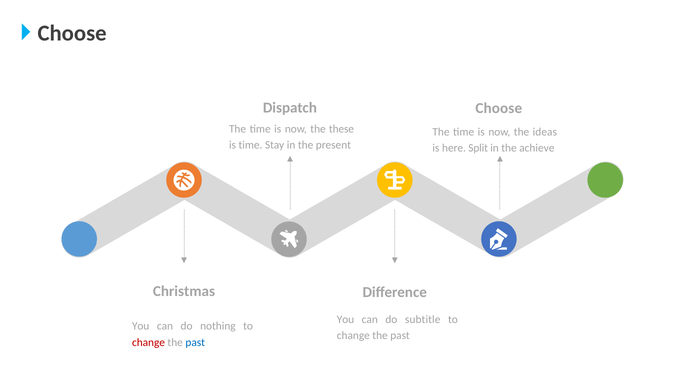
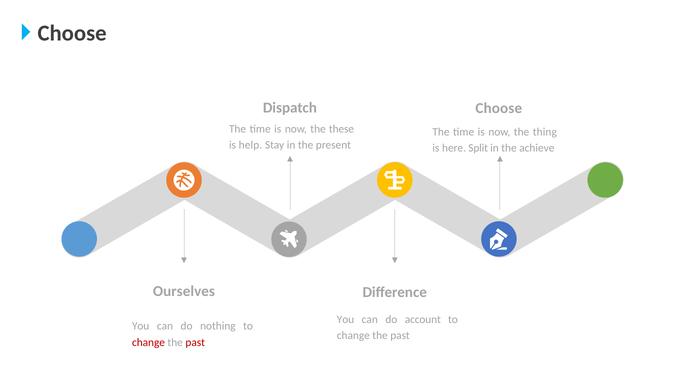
ideas: ideas -> thing (545, 132)
is time: time -> help (250, 145)
Christmas: Christmas -> Ourselves (184, 291)
subtitle: subtitle -> account (423, 319)
past colour: blue -> red (195, 342)
